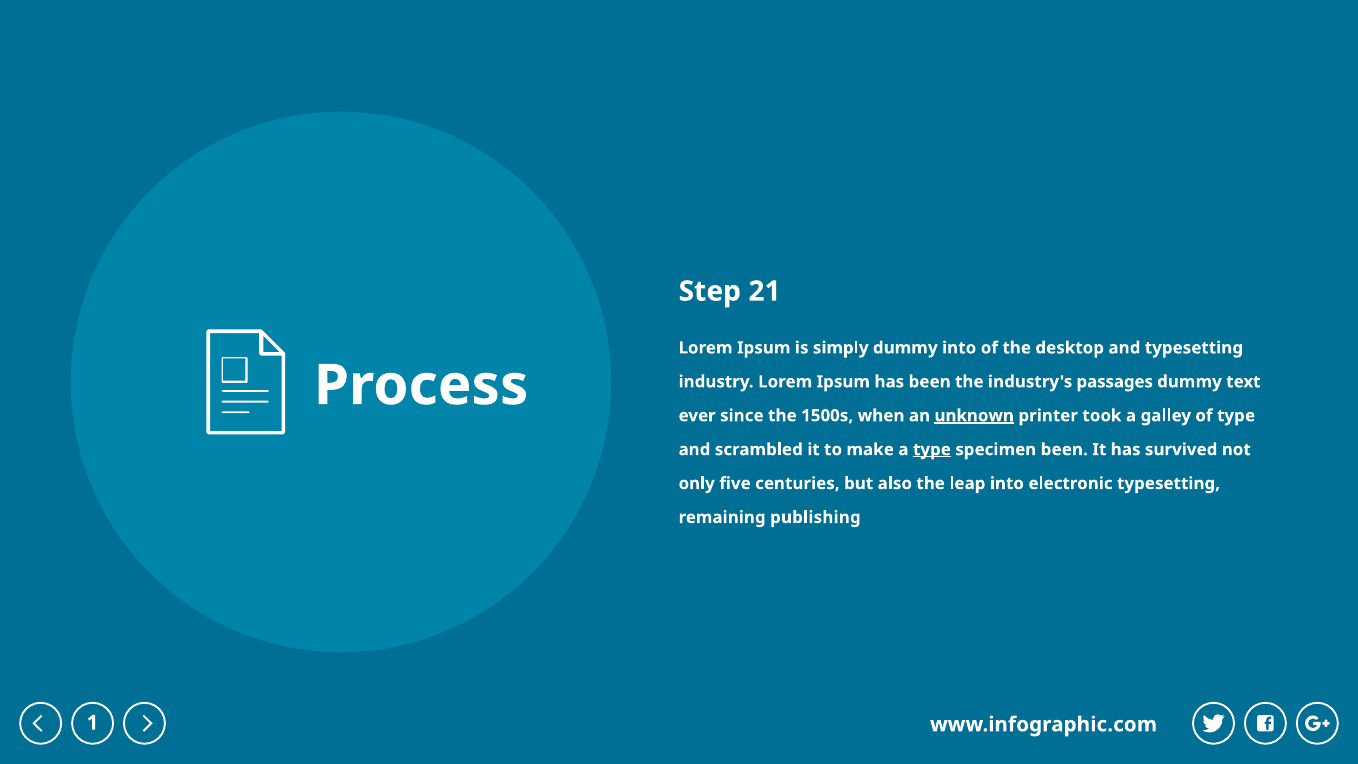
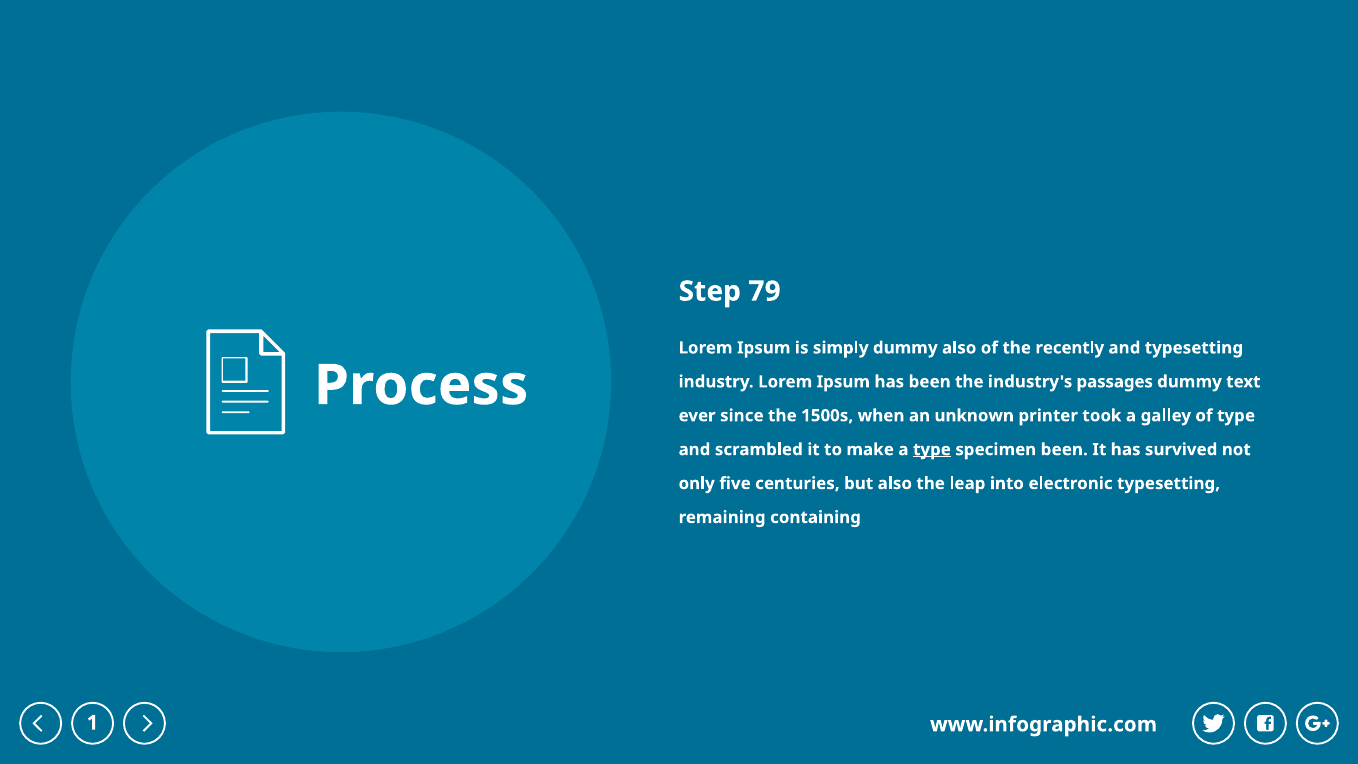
21: 21 -> 79 (765, 291)
dummy into: into -> also (959, 348)
desktop: desktop -> recently (1070, 348)
unknown underline: present -> none (974, 416)
publishing: publishing -> containing (815, 517)
